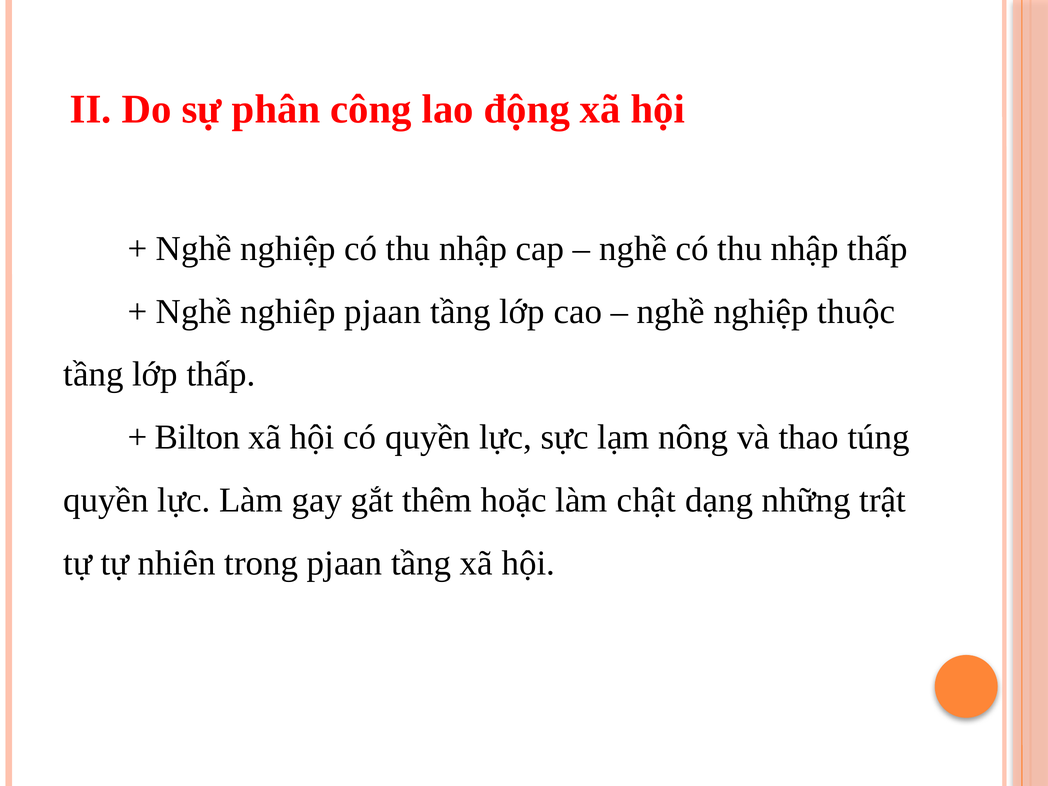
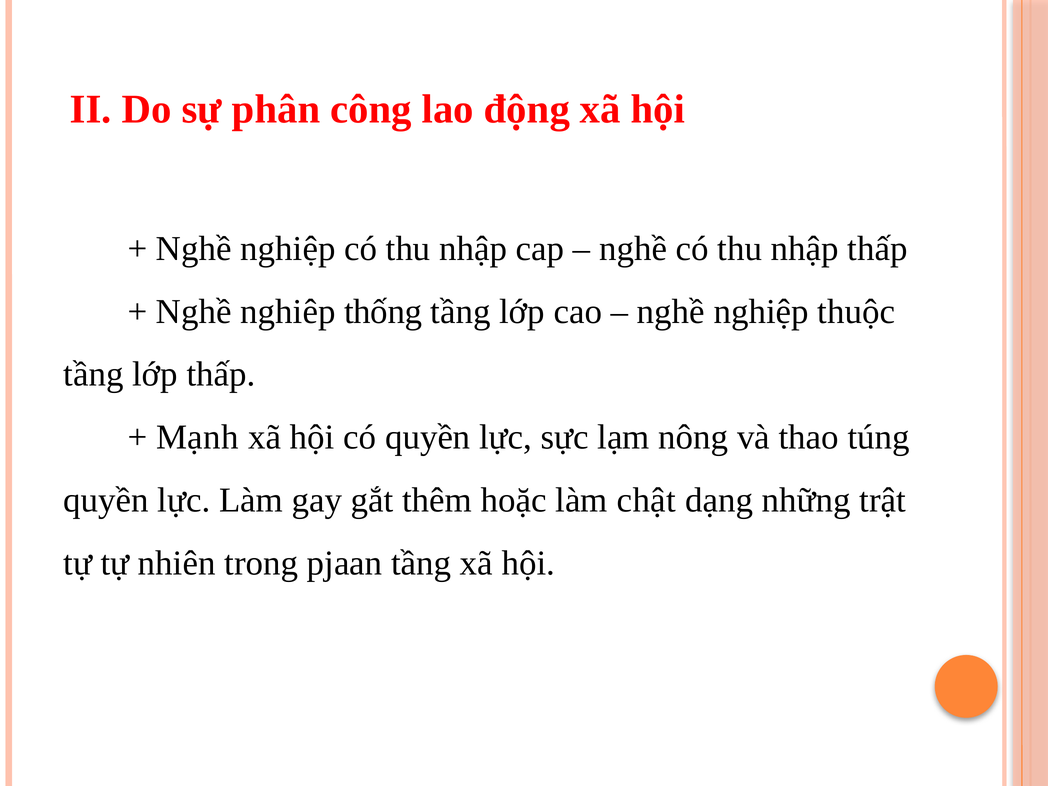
nghiêp pjaan: pjaan -> thống (383, 312)
Bilton: Bilton -> Mạnh (197, 437)
